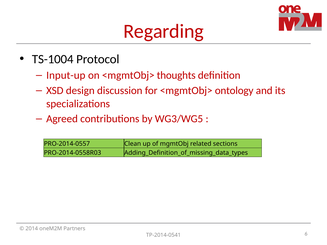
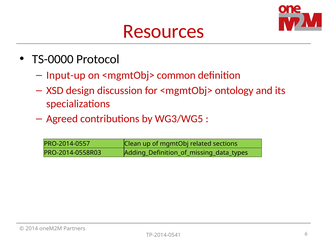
Regarding: Regarding -> Resources (164, 31)
TS-1004: TS-1004 -> TS-0000 (53, 59)
thoughts: thoughts -> common (176, 75)
